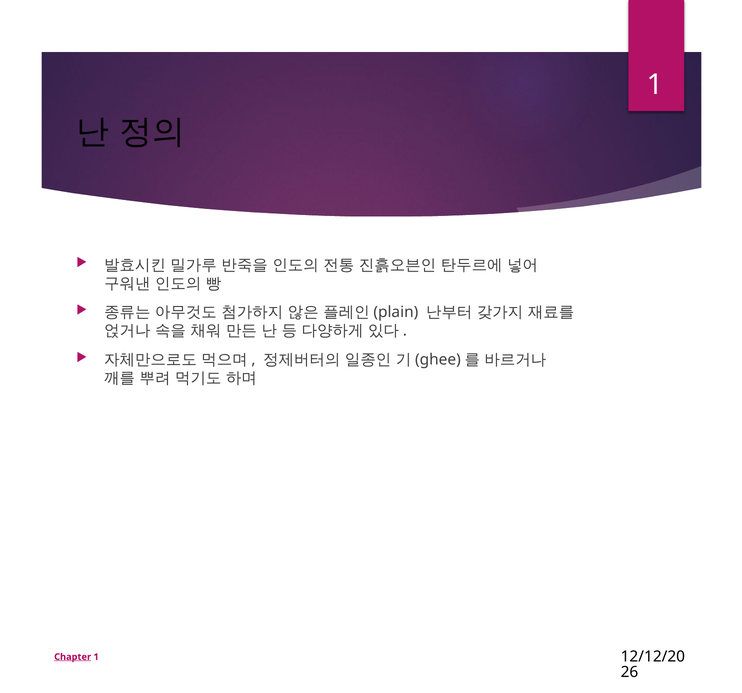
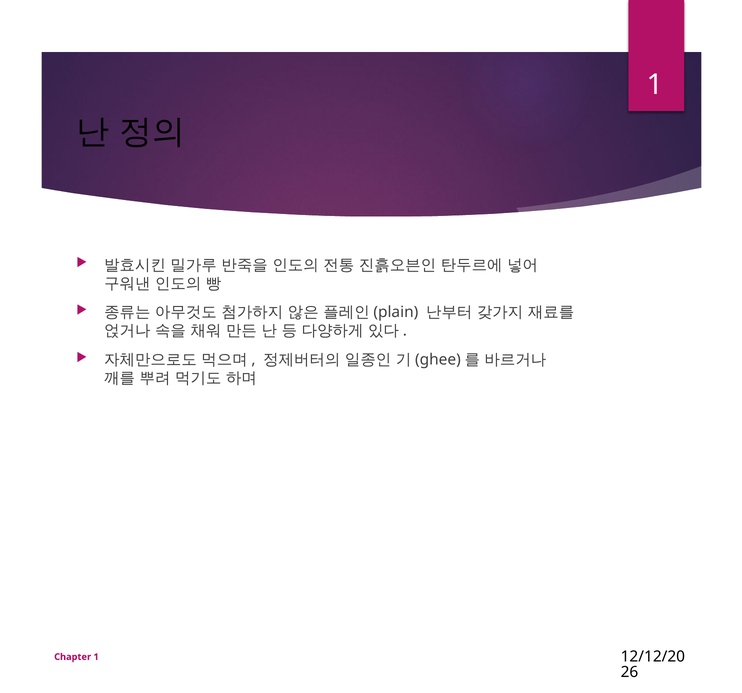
Chapter underline: present -> none (73, 657)
